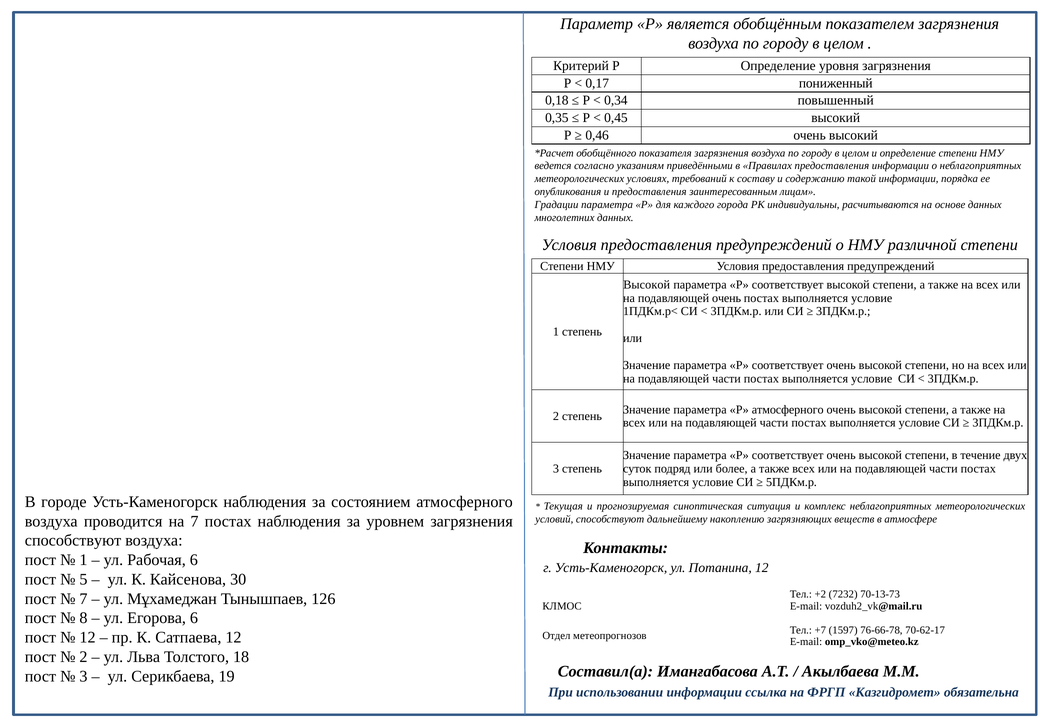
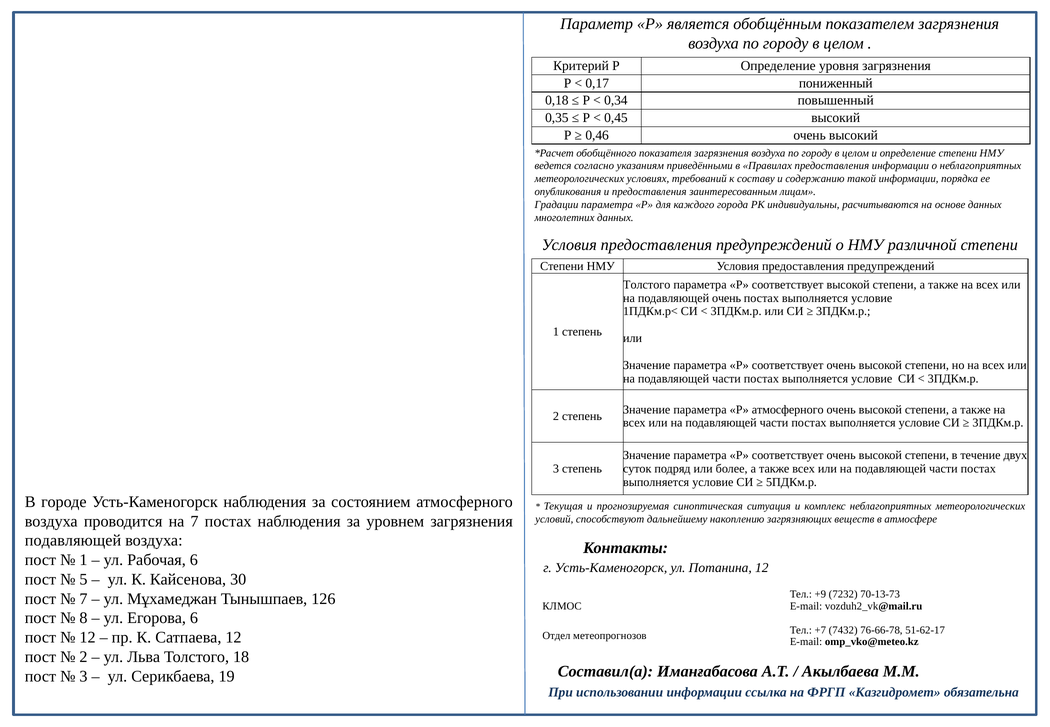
Высокой: Высокой -> Толстого (647, 285)
способствуют: способствуют -> подавляющей (73, 541)
+2: +2 -> +9 (820, 594)
1597: 1597 -> 7432 (843, 630)
70-62-17: 70-62-17 -> 51-62-17 (925, 630)
